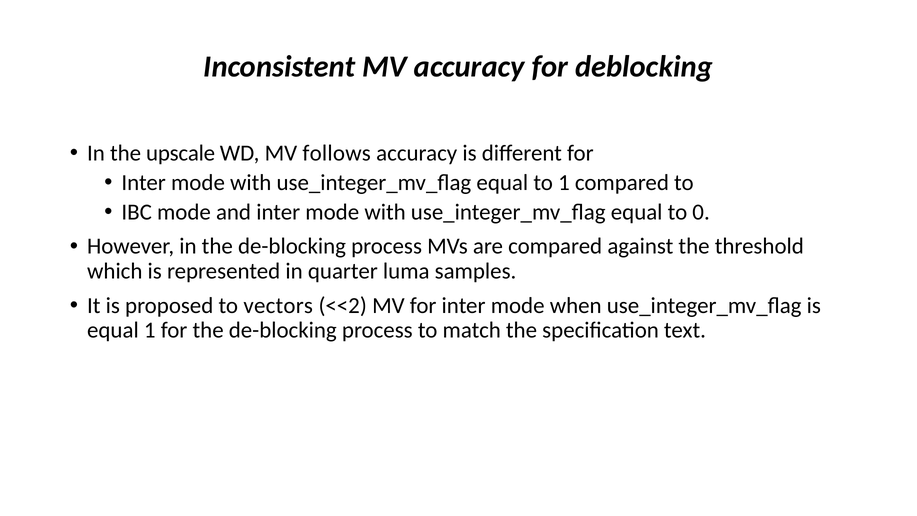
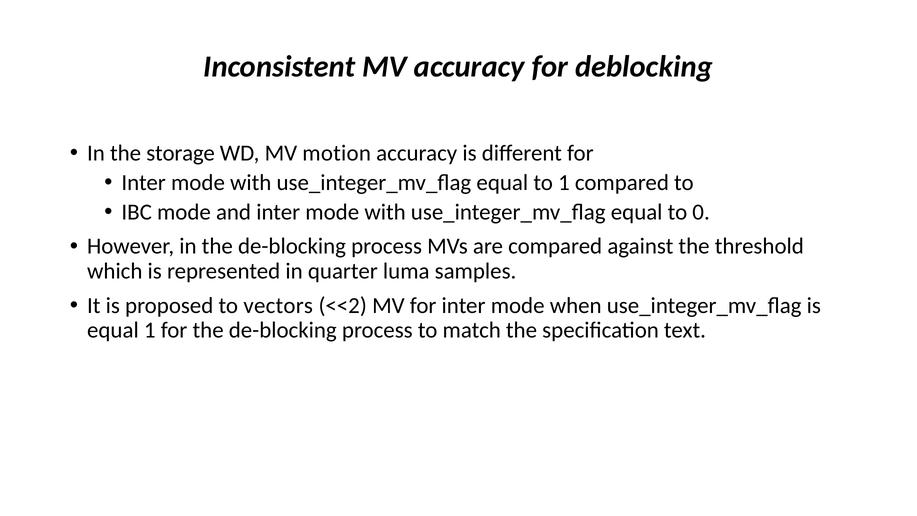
upscale: upscale -> storage (181, 153)
follows: follows -> motion (337, 153)
